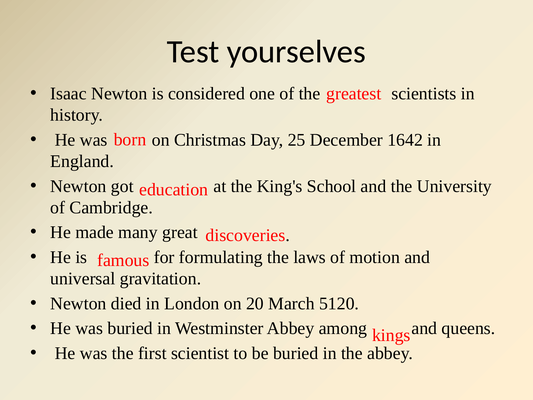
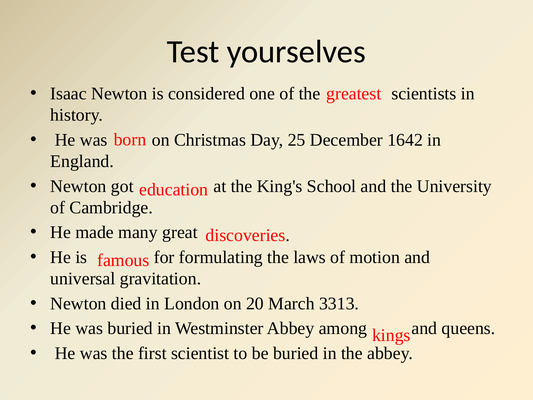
5120: 5120 -> 3313 (339, 303)
